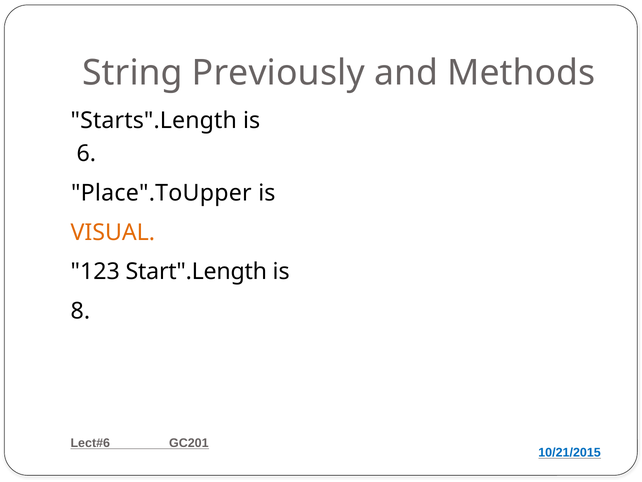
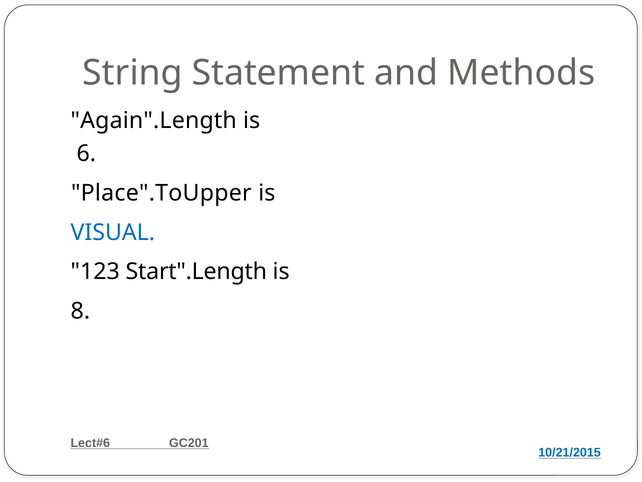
Previously: Previously -> Statement (279, 73)
Starts".Length: Starts".Length -> Again".Length (154, 120)
VISUAL colour: orange -> blue (113, 232)
